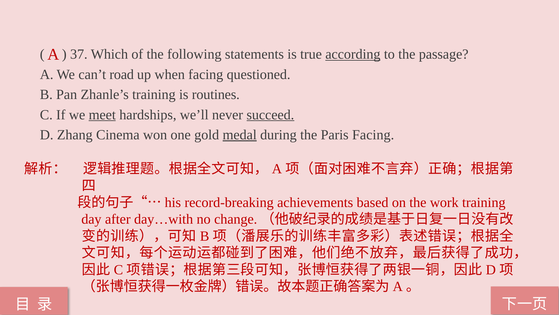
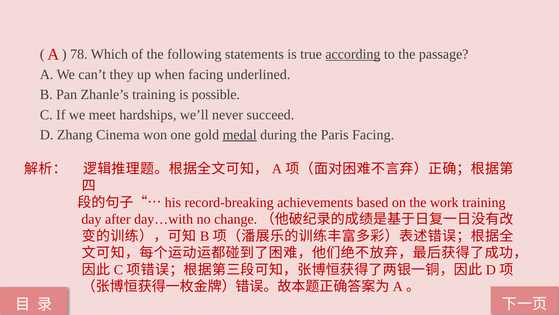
37: 37 -> 78 (79, 54)
road: road -> they (122, 74)
questioned: questioned -> underlined (259, 74)
routines: routines -> possible (216, 94)
meet underline: present -> none (102, 115)
succeed underline: present -> none (270, 115)
